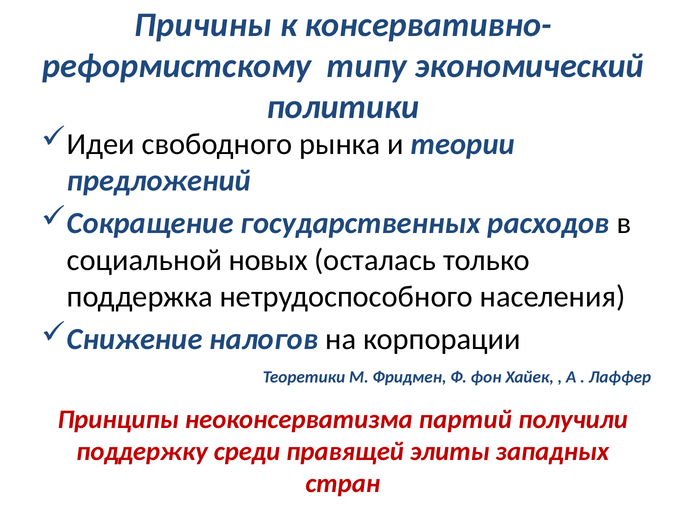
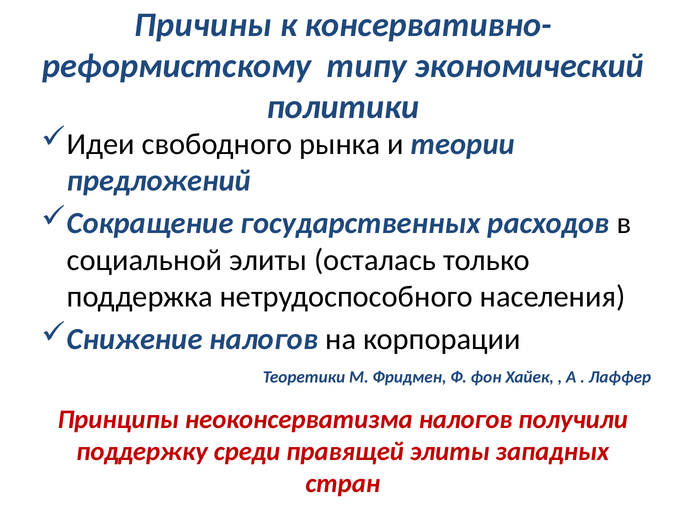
социальной новых: новых -> элиты (268, 260)
неоконсерватизма партий: партий -> налогов (466, 419)
